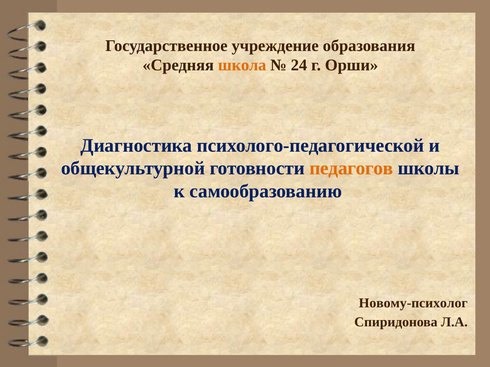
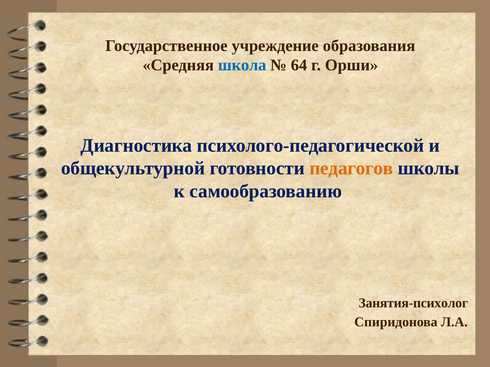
школа colour: orange -> blue (242, 65)
24: 24 -> 64 (299, 65)
Новому-психолог: Новому-психолог -> Занятия-психолог (413, 303)
